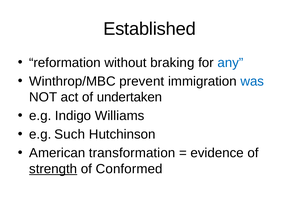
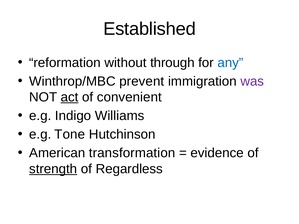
braking: braking -> through (172, 63)
was colour: blue -> purple (252, 81)
act underline: none -> present (70, 97)
undertaken: undertaken -> convenient (129, 97)
Such: Such -> Tone (70, 135)
Conformed: Conformed -> Regardless (129, 169)
